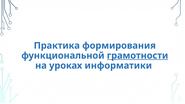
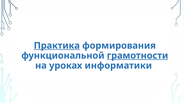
Практика underline: none -> present (57, 46)
